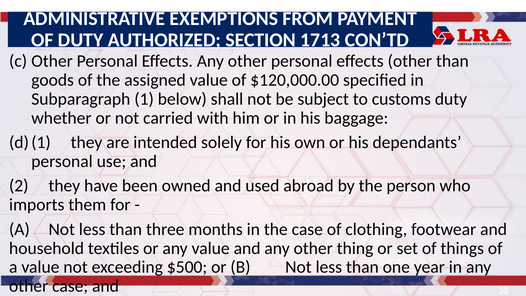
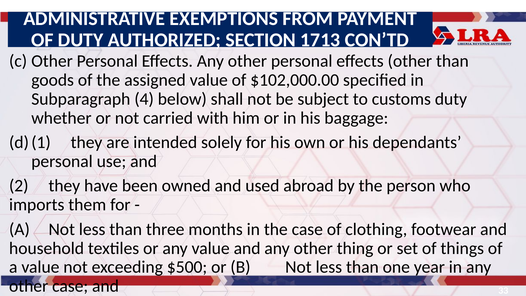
$120,000.00: $120,000.00 -> $102,000.00 (295, 80)
1: 1 -> 4 (144, 99)
